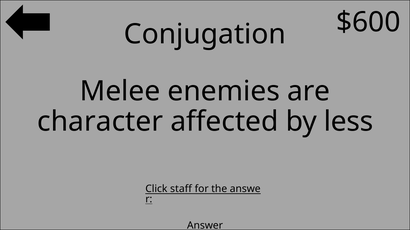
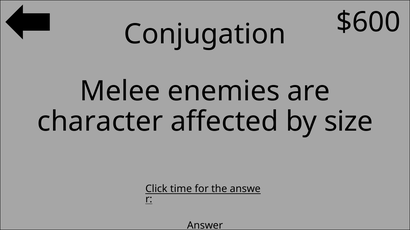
less: less -> size (349, 122)
staff: staff -> time (181, 189)
